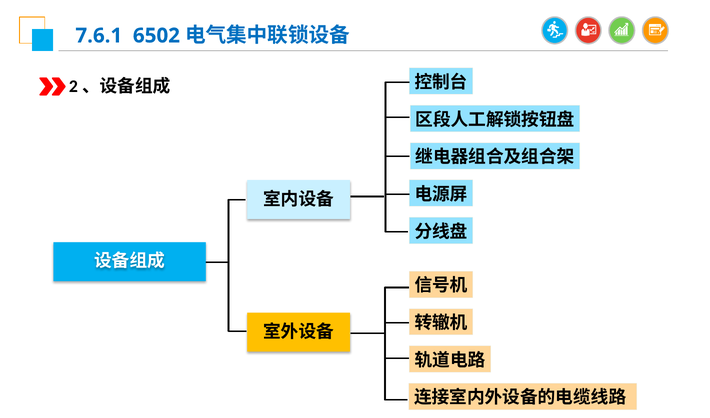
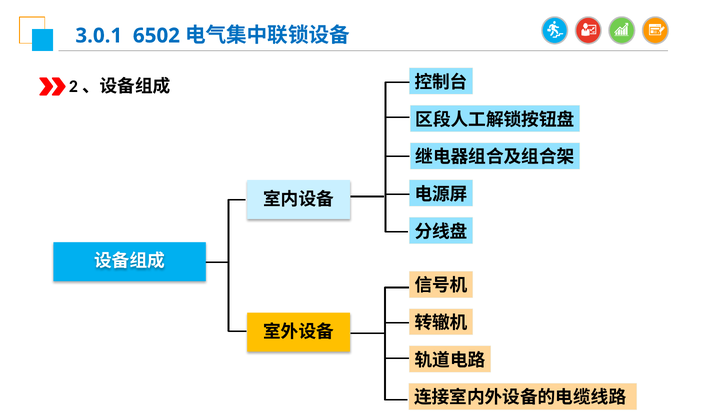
7.6.1: 7.6.1 -> 3.0.1 (99, 36)
